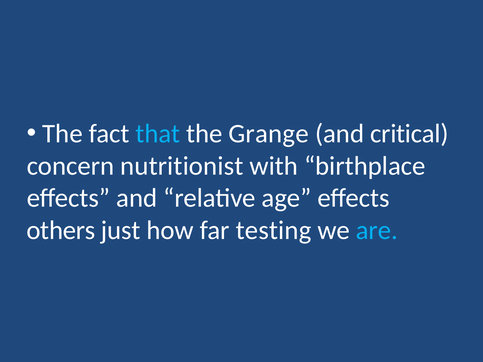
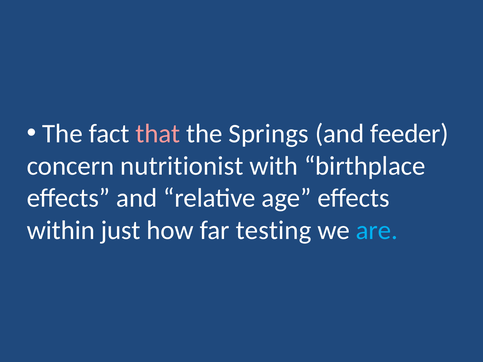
that colour: light blue -> pink (158, 134)
Grange: Grange -> Springs (269, 134)
critical: critical -> feeder (409, 134)
others: others -> within (61, 230)
